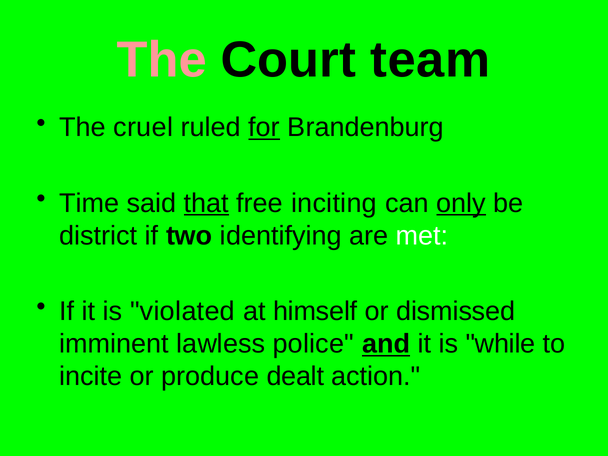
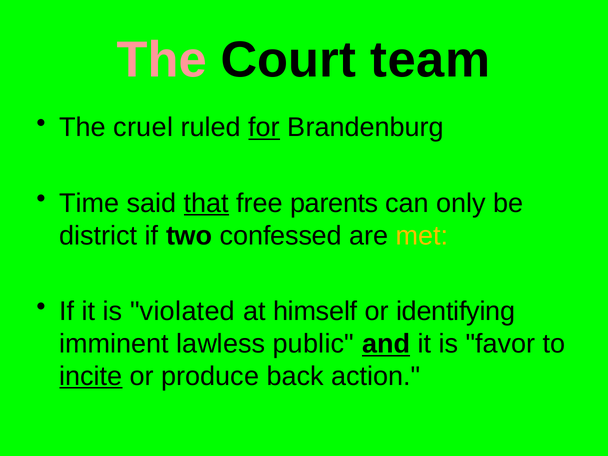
inciting: inciting -> parents (334, 203)
only underline: present -> none (461, 203)
identifying: identifying -> confessed (281, 236)
met colour: white -> yellow (422, 236)
dismissed: dismissed -> identifying (456, 311)
police: police -> public (313, 344)
while: while -> favor (500, 344)
incite underline: none -> present (91, 376)
dealt: dealt -> back (295, 376)
